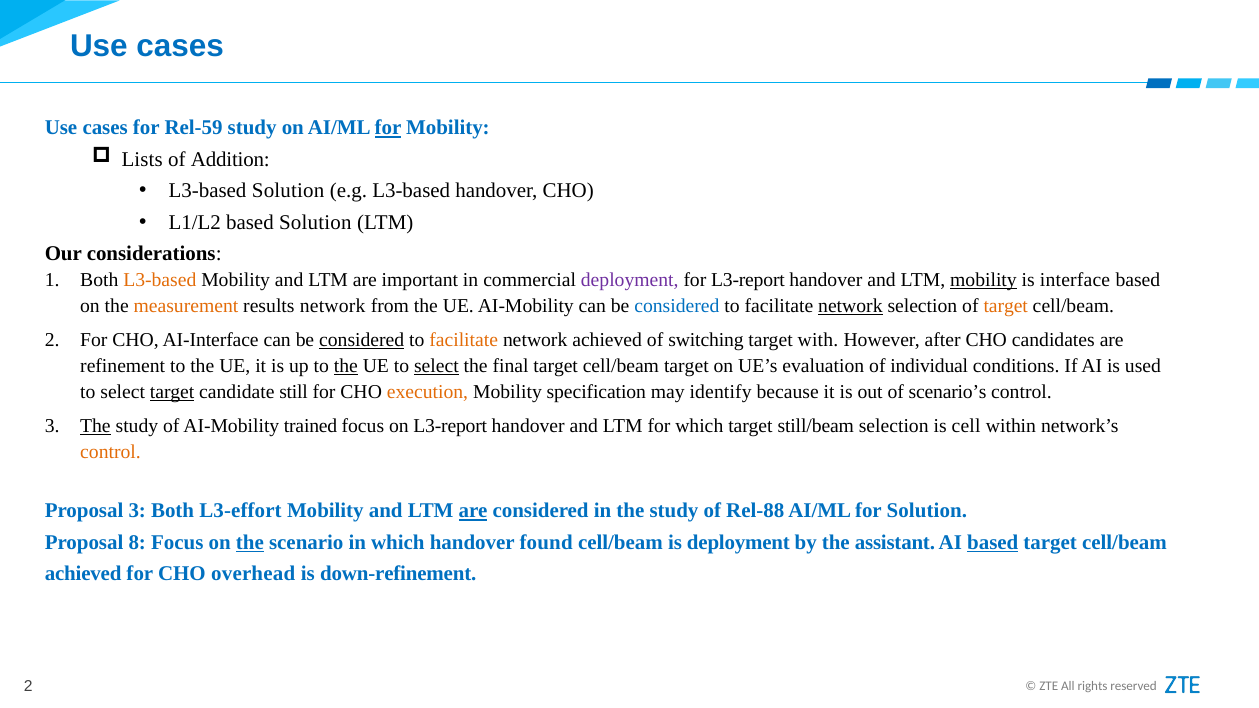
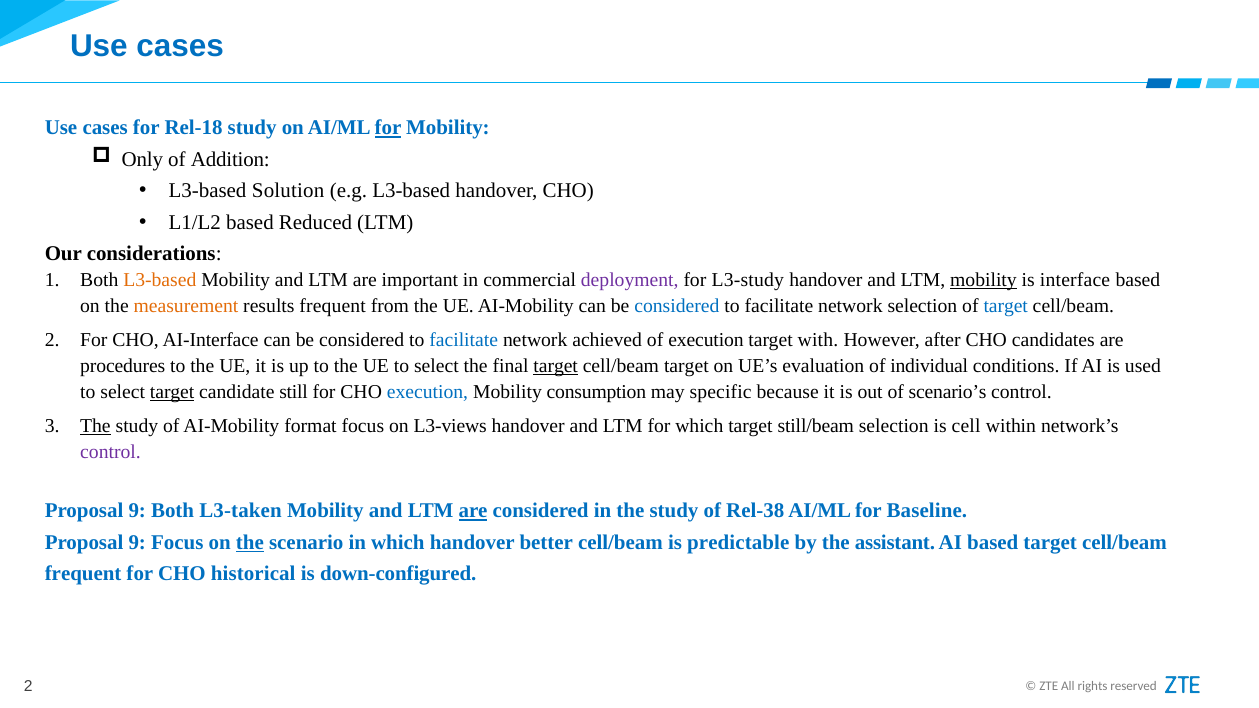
Rel-59: Rel-59 -> Rel-18 (194, 128)
Lists: Lists -> Only (142, 159)
based Solution: Solution -> Reduced (315, 222)
for L3-report: L3-report -> L3-study (748, 280)
results network: network -> frequent (333, 306)
network underline: present -> none (850, 306)
target colour: orange -> blue (1006, 306)
considered underline: present -> none (362, 340)
facilitate colour: orange -> blue (464, 340)
of switching: switching -> execution (706, 340)
refinement: refinement -> procedures (123, 366)
the underline: present -> none (346, 366)
select underline: present -> none (436, 366)
target underline: none -> present (556, 366)
execution colour: orange -> blue (427, 392)
specification: specification -> consumption (596, 392)
identify: identify -> specific (721, 392)
trained: trained -> format (310, 426)
on L3-report: L3-report -> L3-views (450, 426)
control colour: orange -> purple (111, 452)
3: 3 -> 9 (137, 511)
L3-effort: L3-effort -> L3-taken (241, 511)
Rel-88: Rel-88 -> Rel-38 (755, 511)
for Solution: Solution -> Baseline (927, 511)
8: 8 -> 9 (137, 543)
found: found -> better (546, 543)
is deployment: deployment -> predictable (738, 543)
based underline: present -> none (993, 543)
achieved: achieved -> frequent (83, 574)
overhead: overhead -> historical (253, 574)
down-refinement: down-refinement -> down-configured (398, 574)
